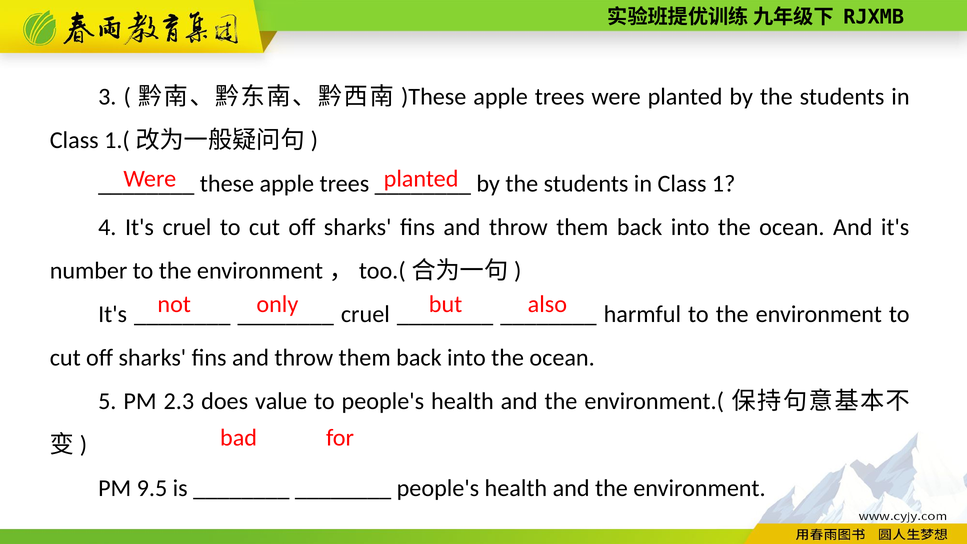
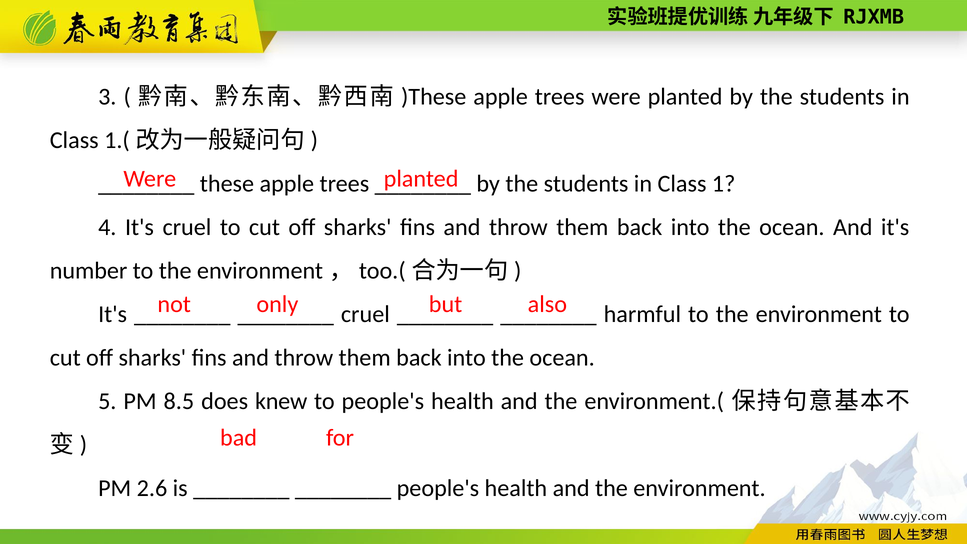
2.3: 2.3 -> 8.5 (179, 401)
value: value -> knew (281, 401)
9.5: 9.5 -> 2.6 (152, 488)
